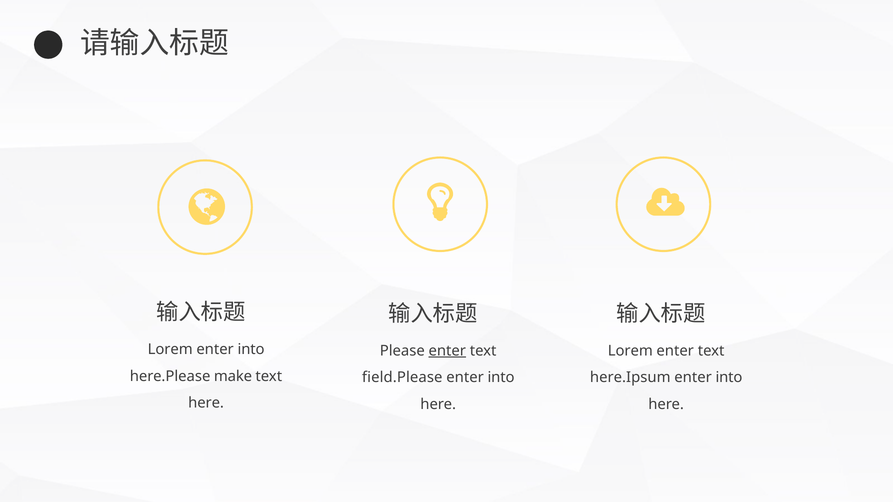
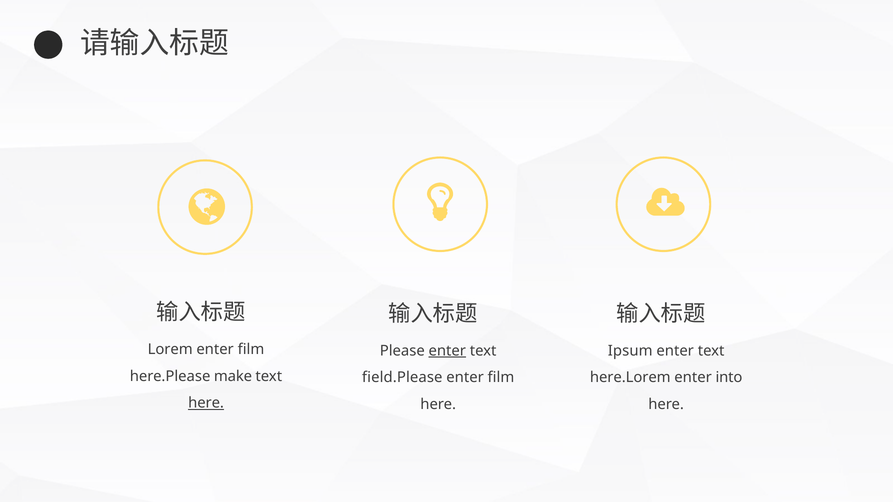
into: into -> film (251, 350)
Lorem: Lorem -> Ipsum (630, 351)
into: into -> film (501, 378)
here.Ipsum: here.Ipsum -> here.Lorem (630, 378)
here underline: none -> present (206, 403)
